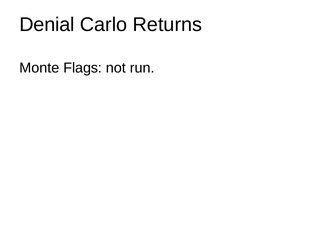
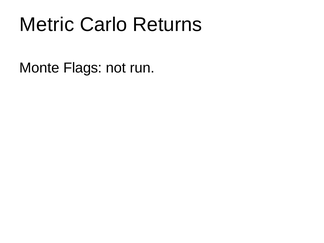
Denial: Denial -> Metric (47, 25)
